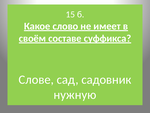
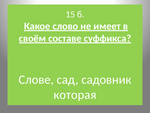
нужную: нужную -> которая (75, 94)
